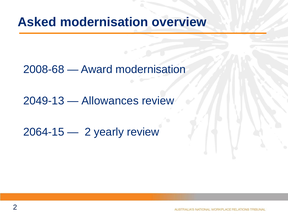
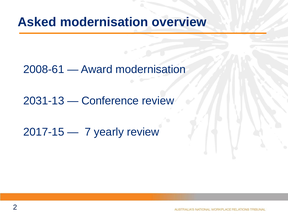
2008-68: 2008-68 -> 2008-61 (44, 69)
2049-13: 2049-13 -> 2031-13 (44, 101)
Allowances: Allowances -> Conference (110, 101)
2064-15: 2064-15 -> 2017-15 (44, 132)
2: 2 -> 7 (88, 132)
